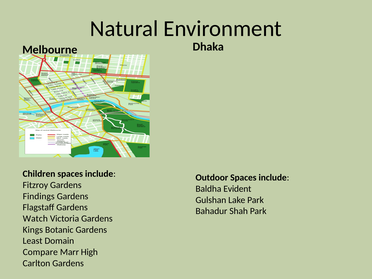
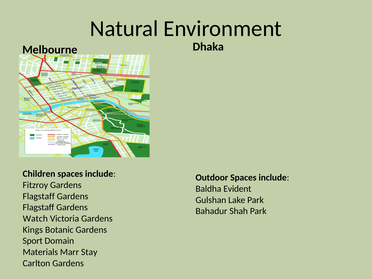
Findings: Findings -> Flagstaff (39, 196)
Least: Least -> Sport (33, 241)
Compare: Compare -> Materials (40, 252)
High: High -> Stay (89, 252)
